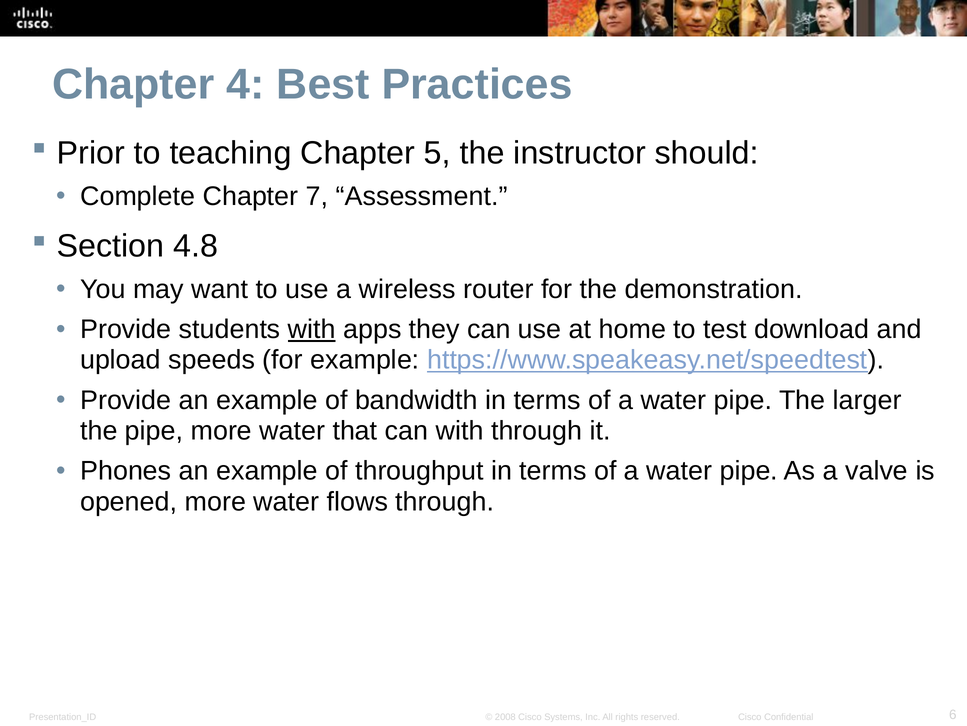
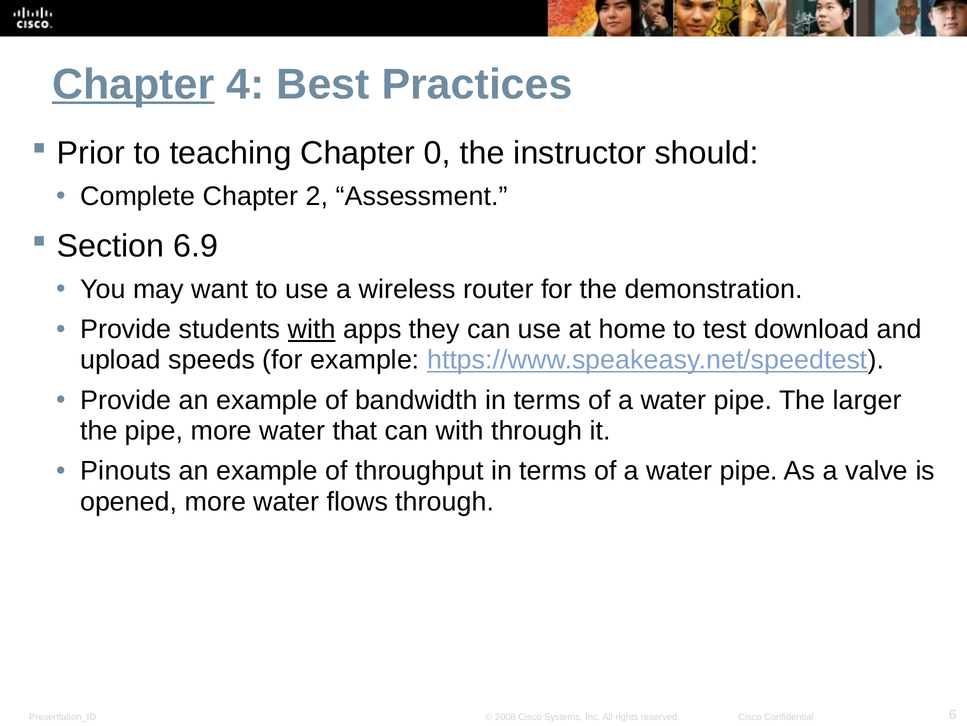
Chapter underline: none -> present (133, 84)
5: 5 -> 0 (437, 153)
7: 7 -> 2 (317, 196)
4.8: 4.8 -> 6.9 (196, 246)
Phones: Phones -> Pinouts (126, 470)
